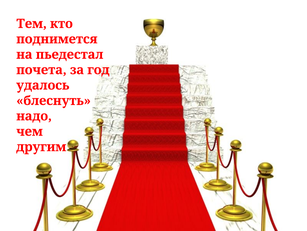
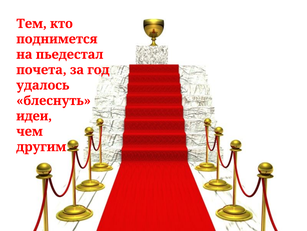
надо: надо -> идеи (34, 116)
